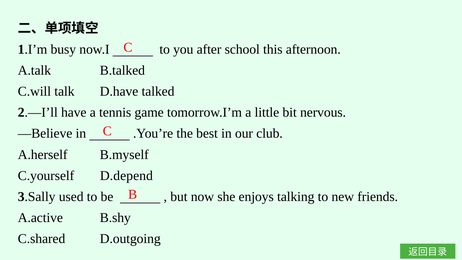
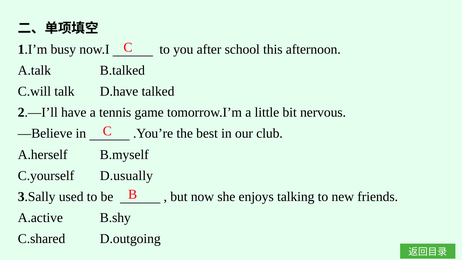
D.depend: D.depend -> D.usually (126, 176)
